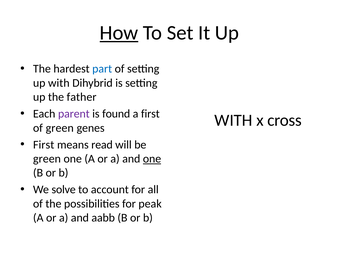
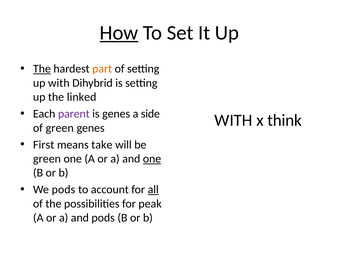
The underline: none -> present (42, 69)
part colour: blue -> orange (102, 69)
father: father -> linked (82, 97)
is found: found -> genes (116, 114)
a first: first -> side (150, 114)
cross: cross -> think (285, 120)
read: read -> take (102, 145)
We solve: solve -> pods (64, 190)
all underline: none -> present (153, 190)
and aabb: aabb -> pods (103, 218)
